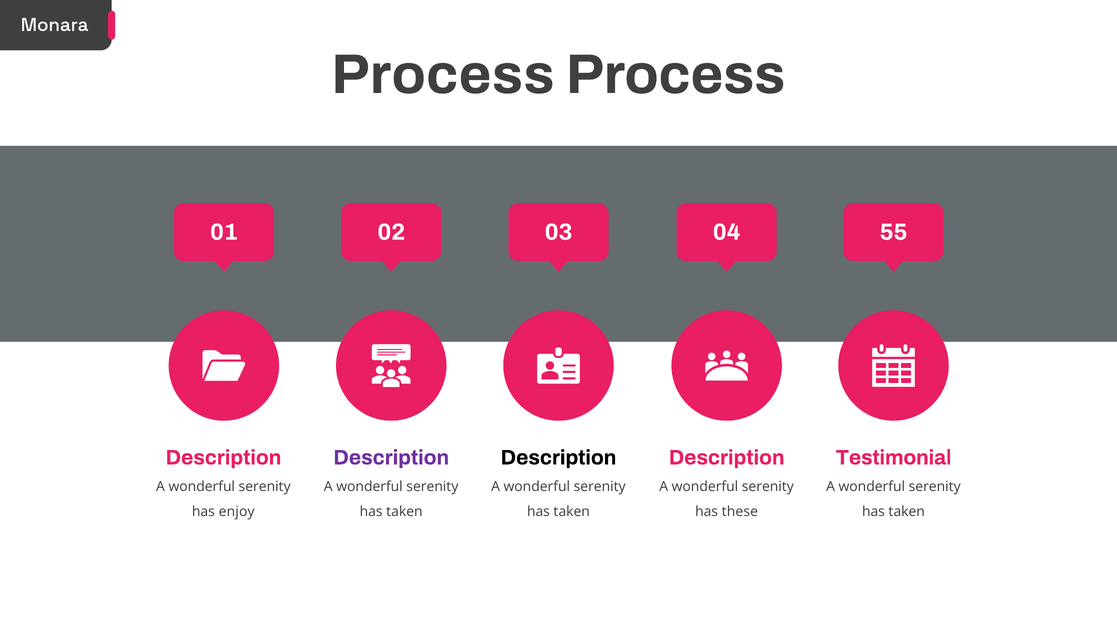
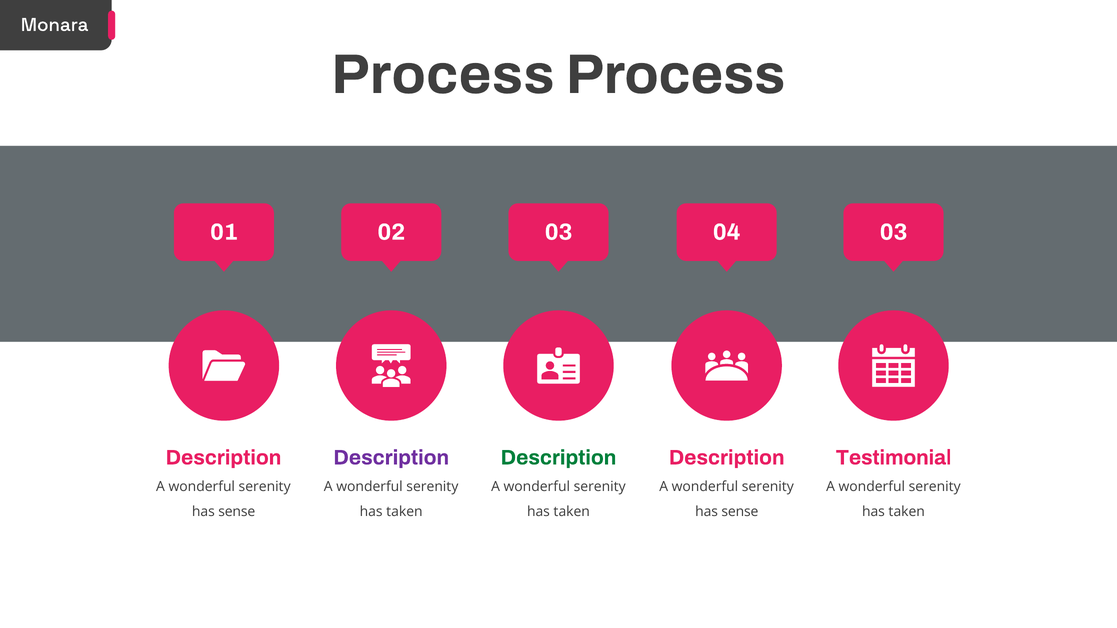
04 55: 55 -> 03 (894, 232)
Description colour: black -> green (559, 458)
enjoy: enjoy -> sense (237, 512)
these: these -> sense (740, 512)
